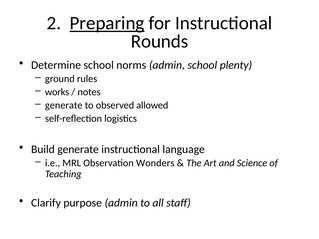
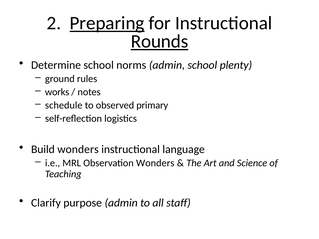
Rounds underline: none -> present (160, 42)
generate: generate -> schedule (64, 105)
allowed: allowed -> primary (152, 105)
Build generate: generate -> wonders (78, 149)
